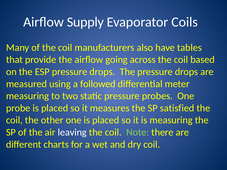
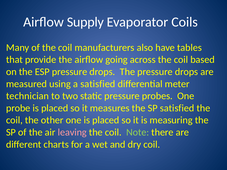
a followed: followed -> satisfied (98, 84)
measuring: measuring -> technician (28, 96)
leaving colour: white -> pink (72, 132)
